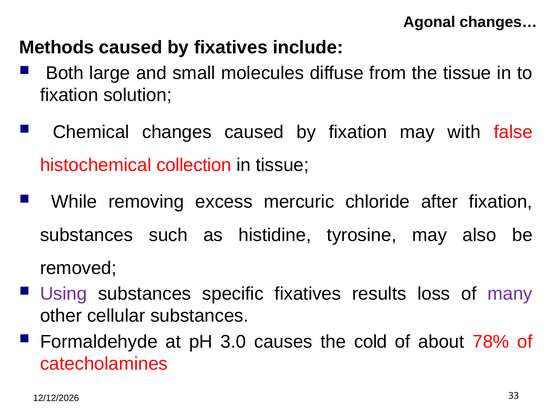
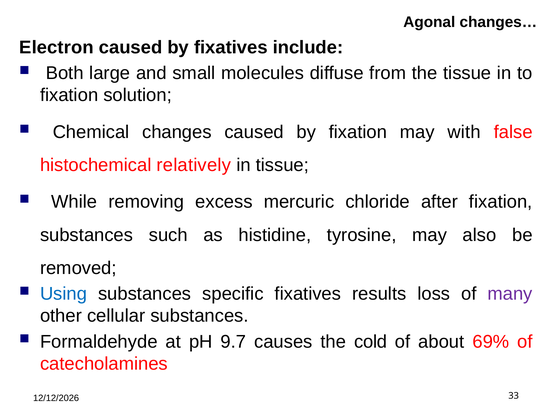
Methods: Methods -> Electron (57, 47)
collection: collection -> relatively (194, 165)
Using colour: purple -> blue (64, 294)
3.0: 3.0 -> 9.7 (233, 342)
78%: 78% -> 69% (491, 342)
